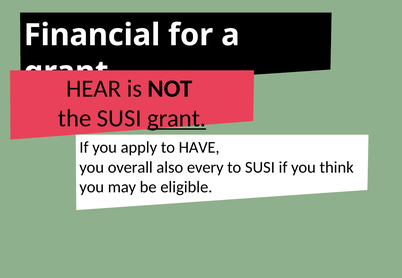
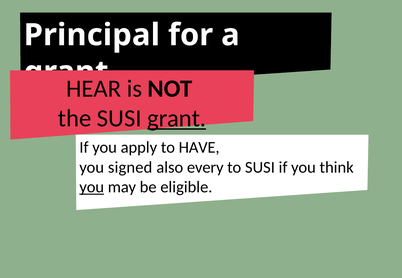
Financial: Financial -> Principal (92, 35)
overall: overall -> signed (130, 168)
you underline: none -> present (92, 187)
